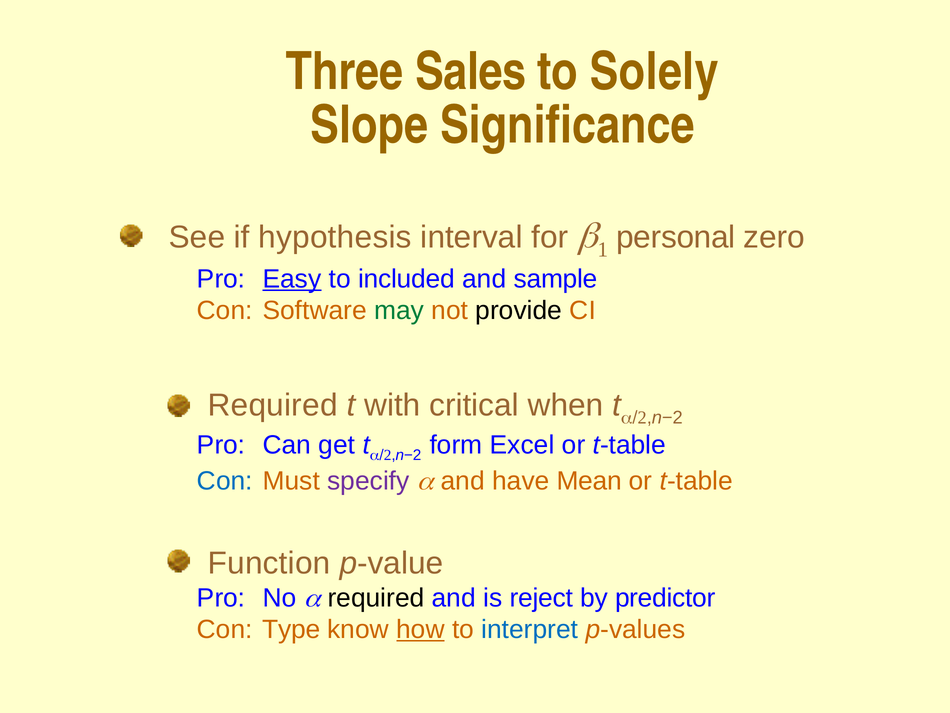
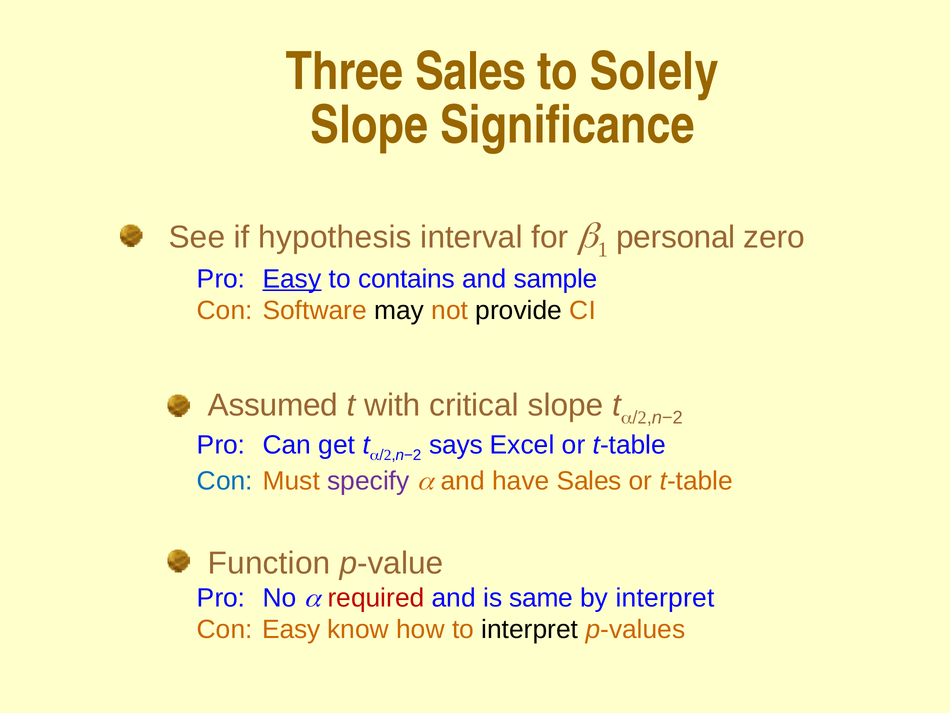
included: included -> contains (407, 279)
may colour: green -> black (399, 310)
Required: Required -> Assumed (273, 405)
critical when: when -> slope (566, 405)
form: form -> says (456, 445)
have Mean: Mean -> Sales (589, 481)
required colour: black -> red (376, 597)
reject: reject -> same (541, 597)
by predictor: predictor -> interpret (665, 597)
Con Type: Type -> Easy (291, 629)
how underline: present -> none (420, 629)
interpret colour: blue -> black (530, 629)
